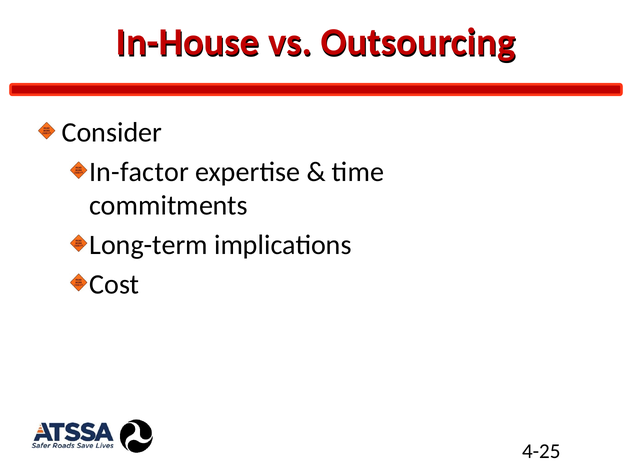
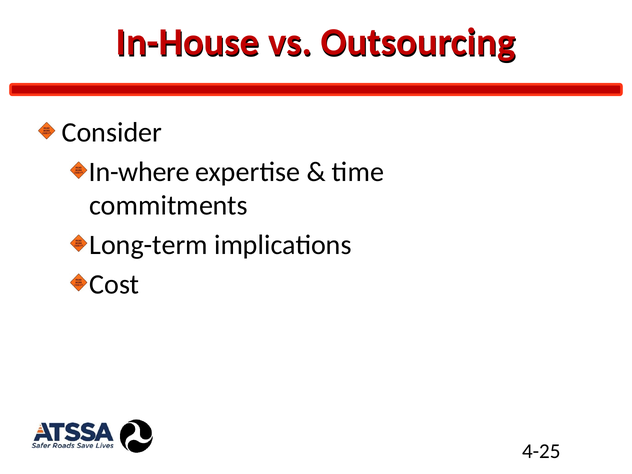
In-factor: In-factor -> In-where (139, 172)
